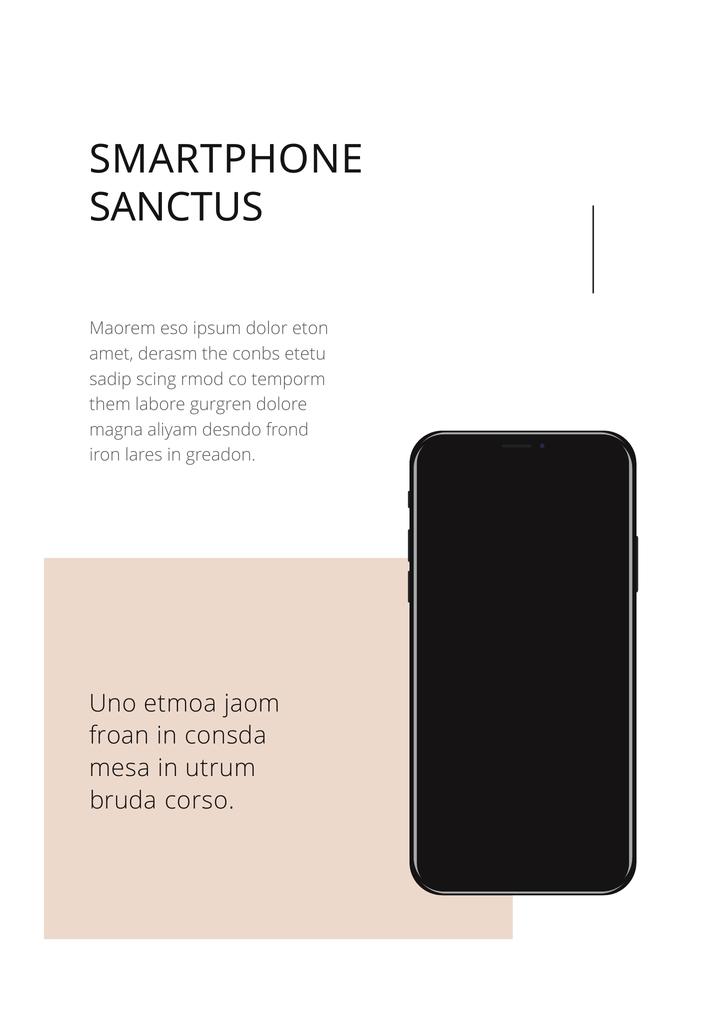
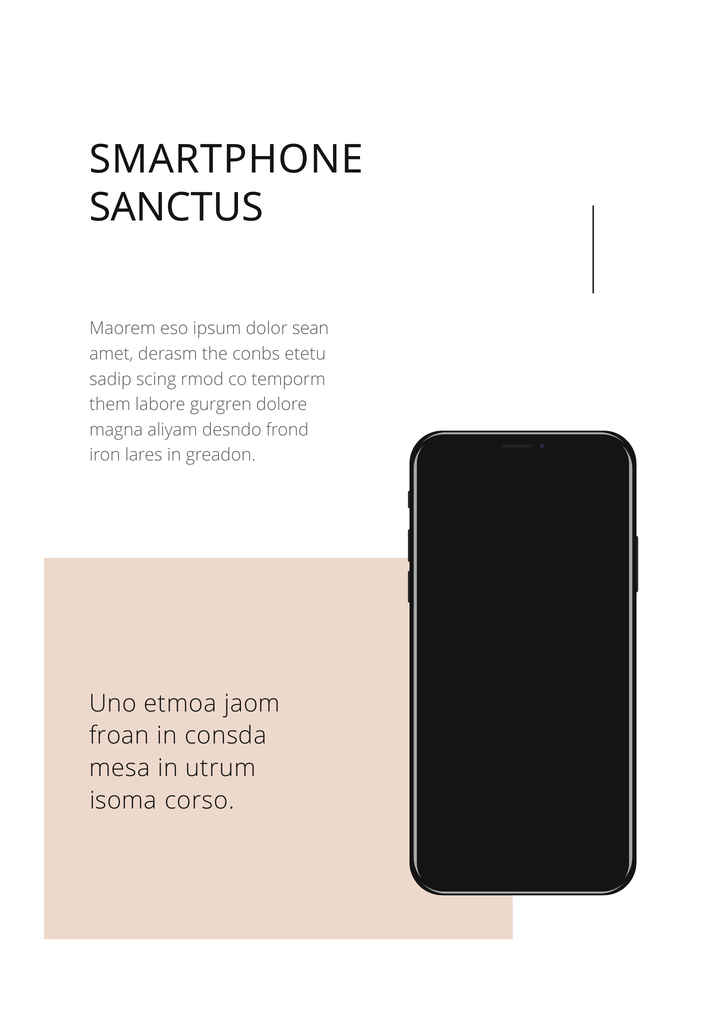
eton: eton -> sean (310, 329)
bruda: bruda -> isoma (123, 801)
